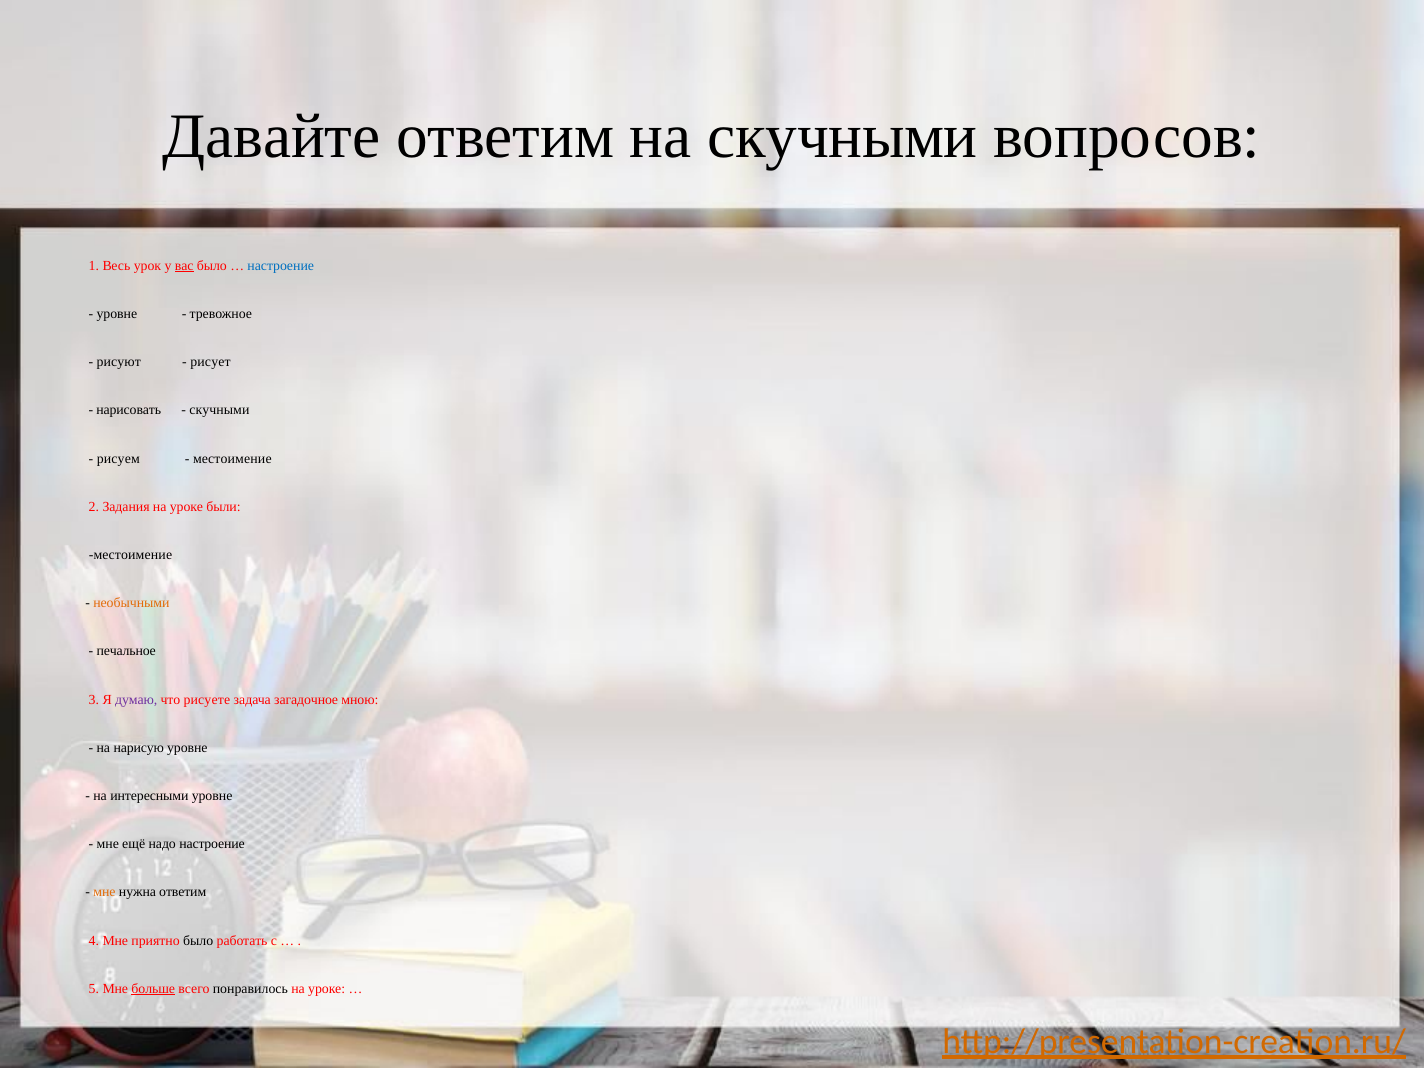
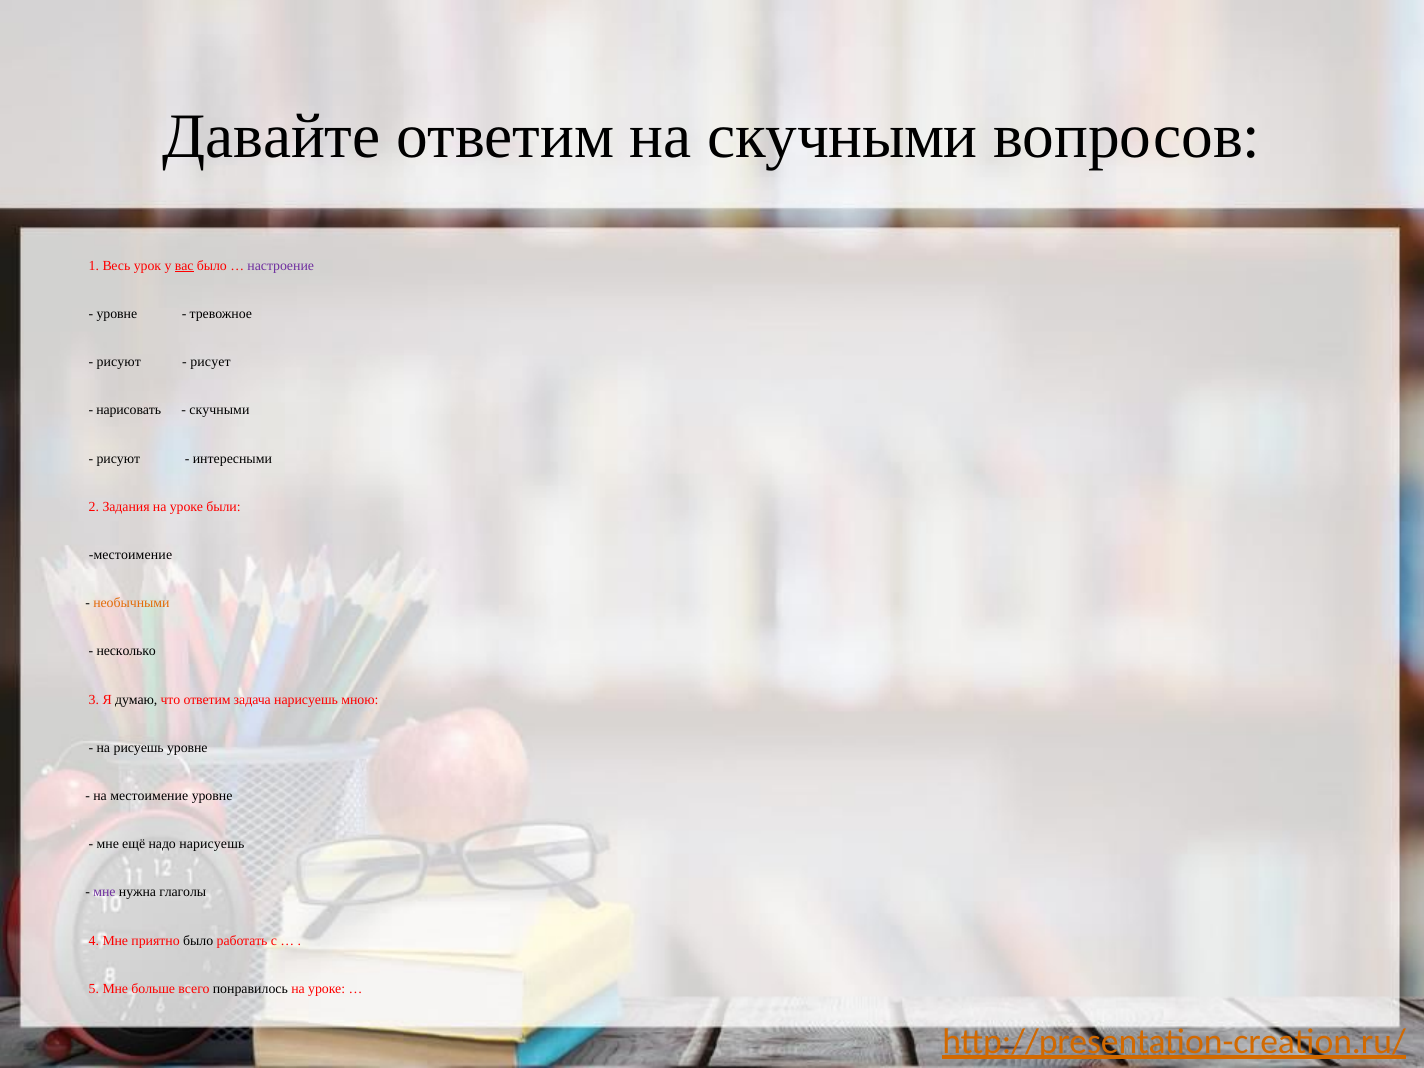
настроение colour: blue -> purple (281, 266)
рисуем: рисуем -> рисуют (118, 458)
местоимение: местоимение -> интересными (232, 458)
печальное: печальное -> несколько (126, 651)
думаю colour: purple -> black (136, 700)
что рисуете: рисуете -> ответим (207, 700)
задача загадочное: загадочное -> нарисуешь (306, 700)
нарисую: нарисую -> рисуешь (139, 748)
на интересными: интересными -> местоимение (149, 796)
надо настроение: настроение -> нарисуешь (212, 844)
мне colour: orange -> purple (104, 892)
нужна ответим: ответим -> глаголы (183, 892)
больше underline: present -> none (153, 989)
